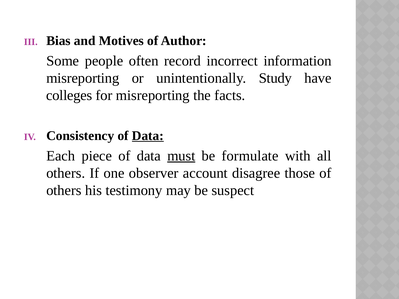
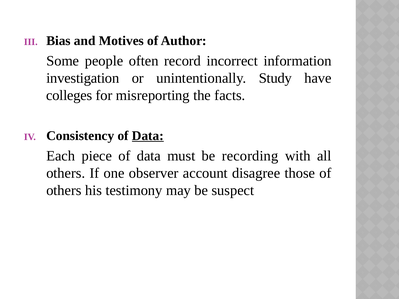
misreporting: misreporting -> investigation (83, 78)
must underline: present -> none (181, 156)
formulate: formulate -> recording (250, 156)
